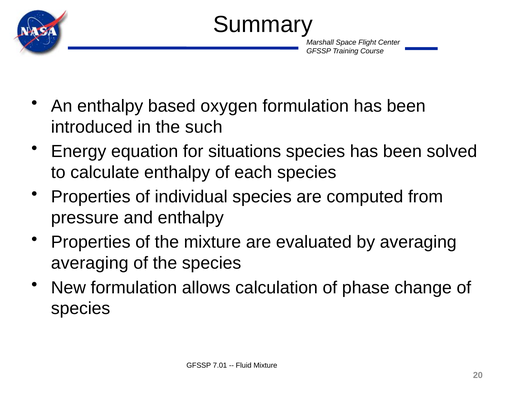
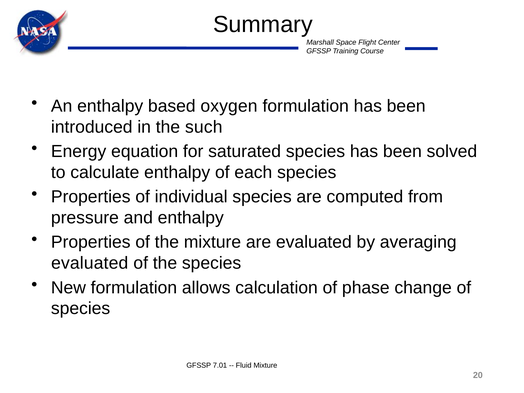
situations: situations -> saturated (245, 151)
averaging: averaging -> evaluated (90, 263)
